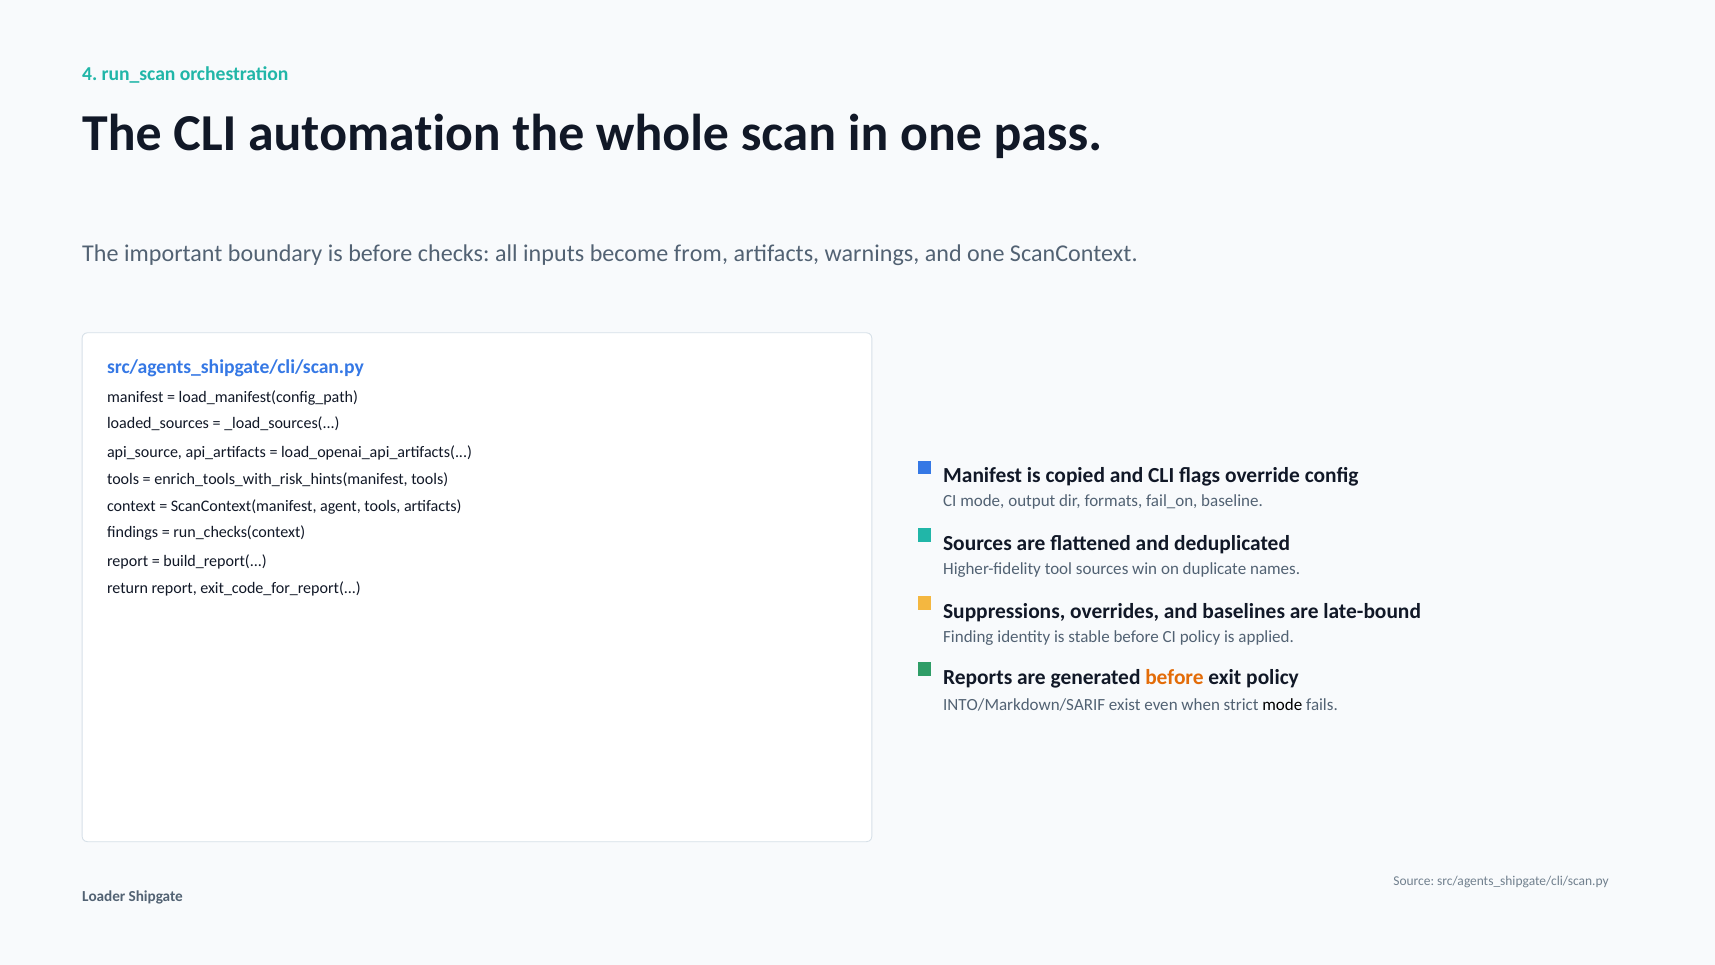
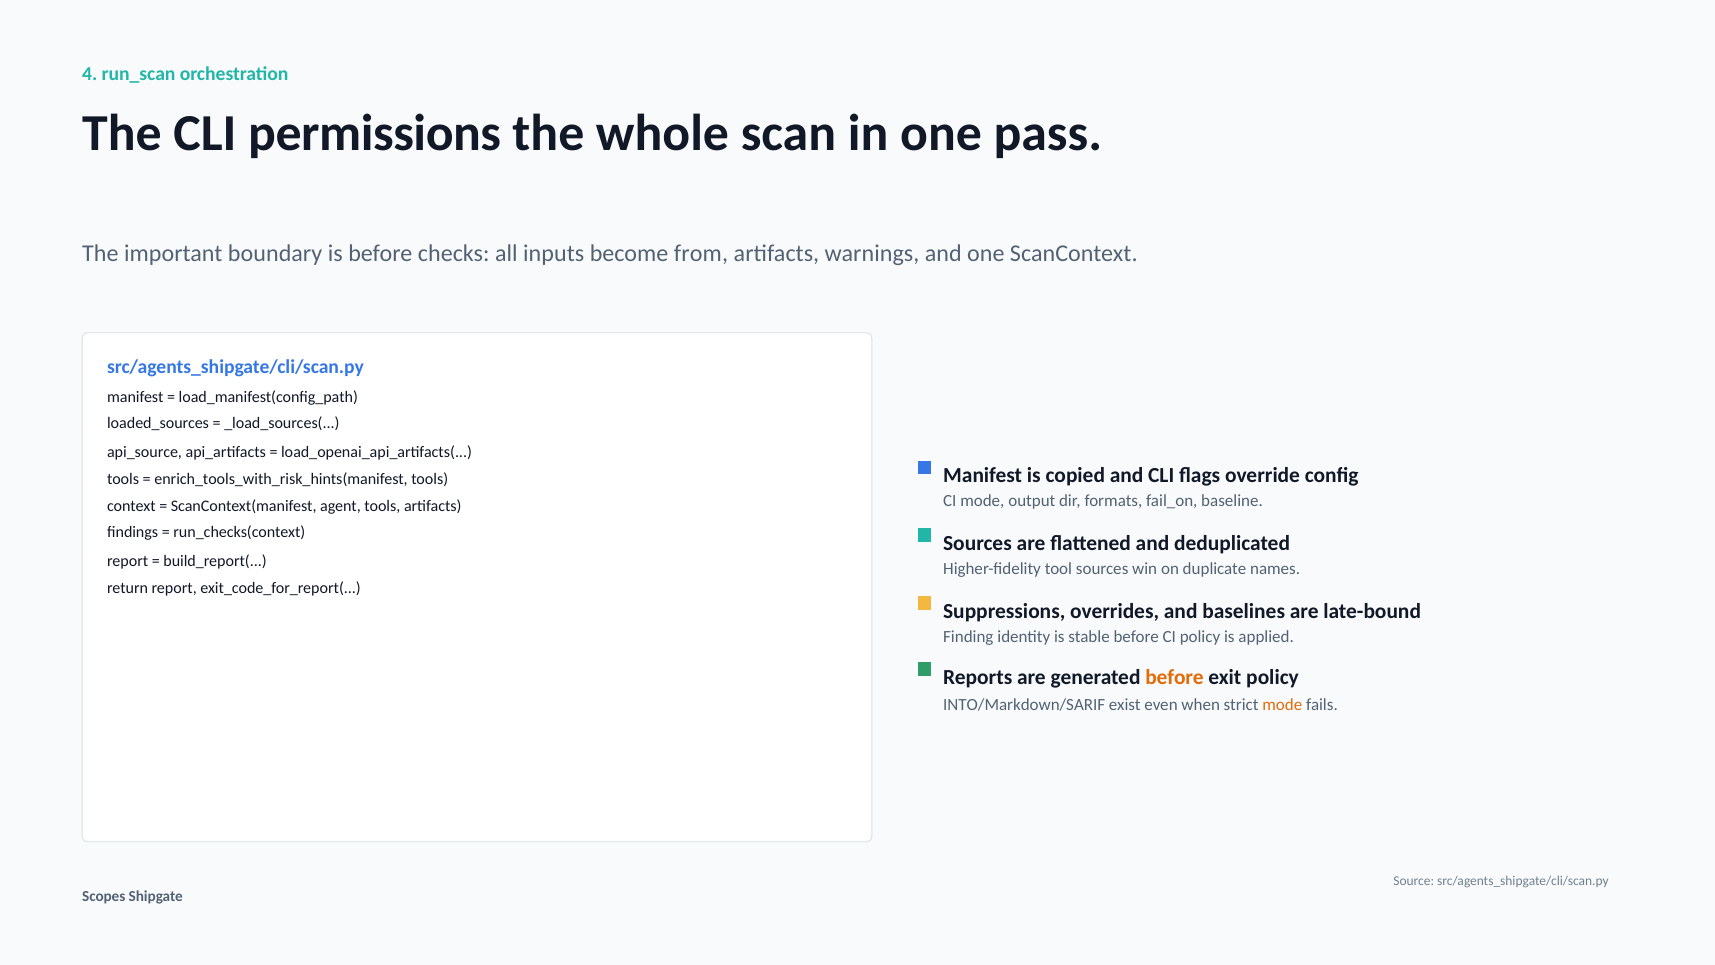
automation: automation -> permissions (375, 133)
mode colour: black -> orange (1282, 705)
Loader: Loader -> Scopes (104, 896)
